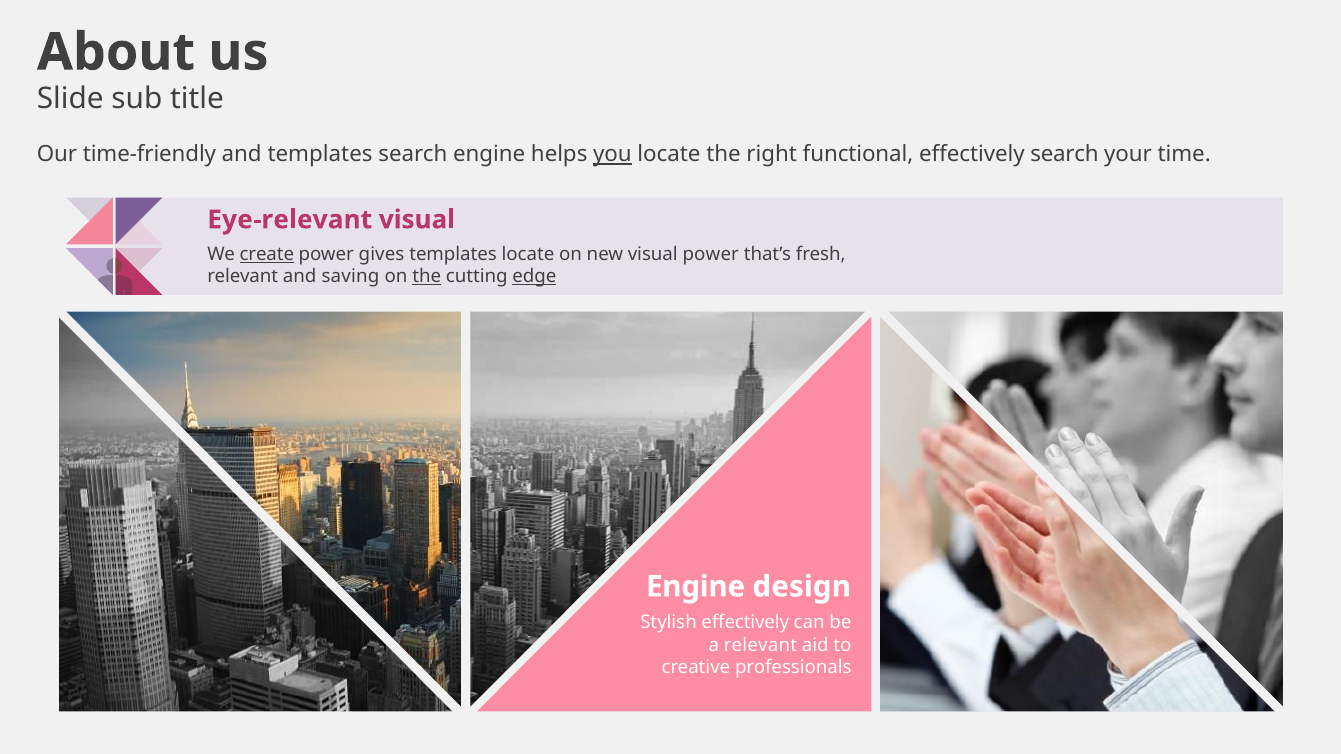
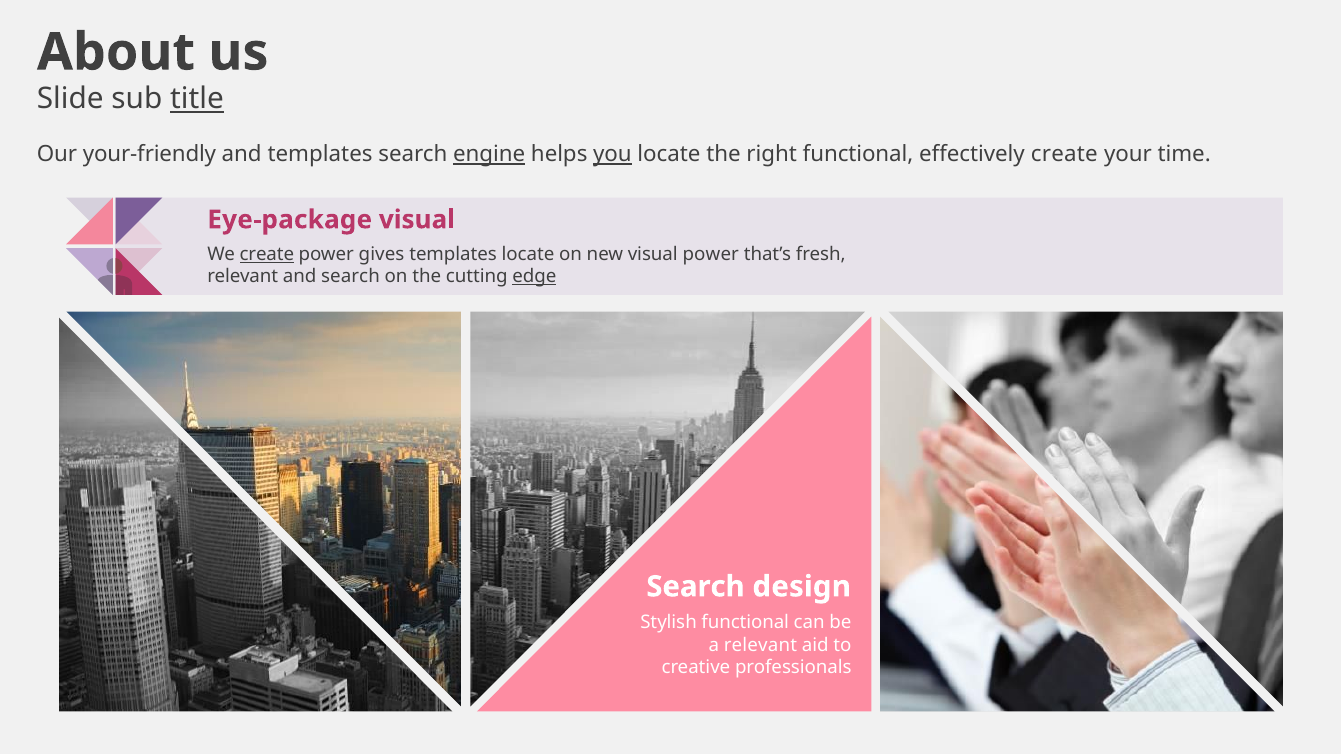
title underline: none -> present (197, 99)
time-friendly: time-friendly -> your-friendly (150, 154)
engine underline: none -> present (489, 154)
effectively search: search -> create (1064, 154)
Eye-relevant: Eye-relevant -> Eye-package (290, 220)
and saving: saving -> search (351, 277)
the underline: present -> none (427, 277)
Engine: Engine -> Search (696, 587)
Stylish effectively: effectively -> functional (745, 623)
